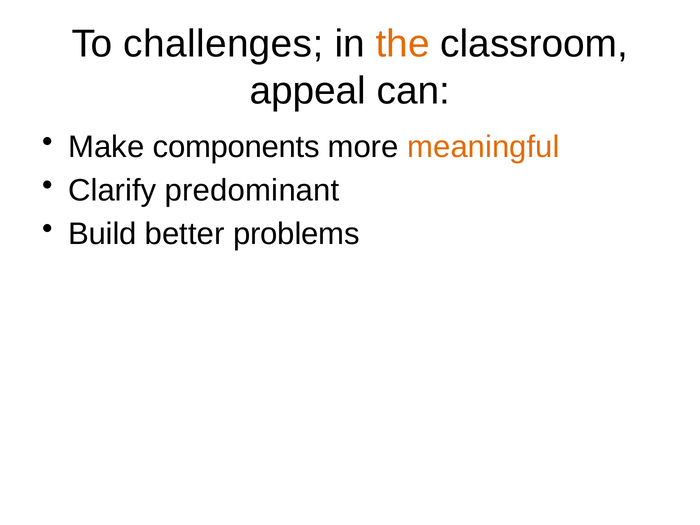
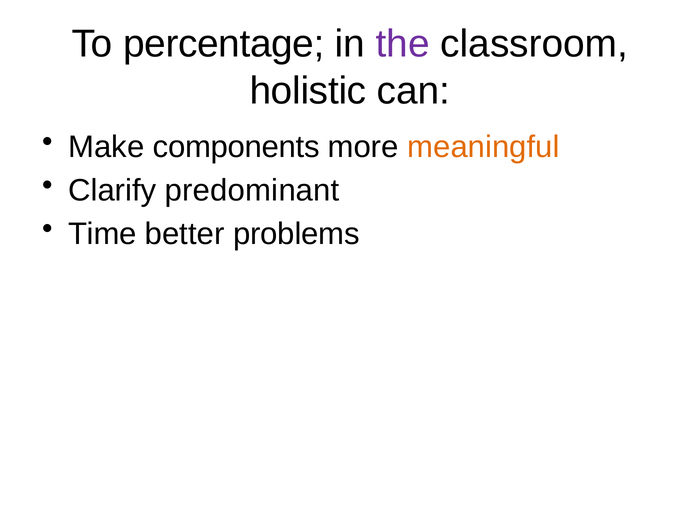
challenges: challenges -> percentage (224, 44)
the colour: orange -> purple (403, 44)
appeal: appeal -> holistic (308, 91)
Build: Build -> Time (102, 234)
